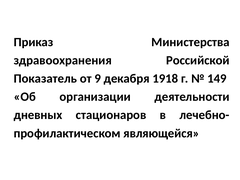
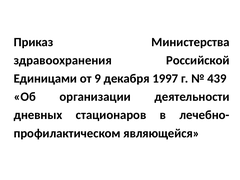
Показатель: Показатель -> Единицами (45, 79)
1918: 1918 -> 1997 (165, 79)
149: 149 -> 439 (217, 79)
